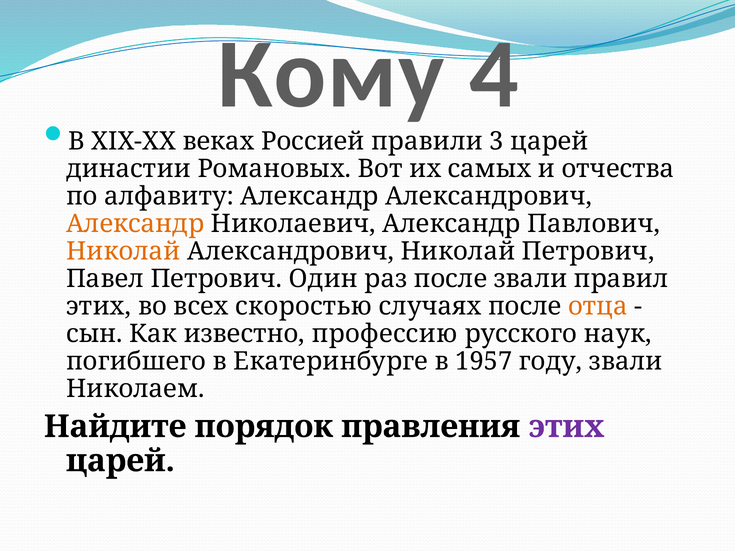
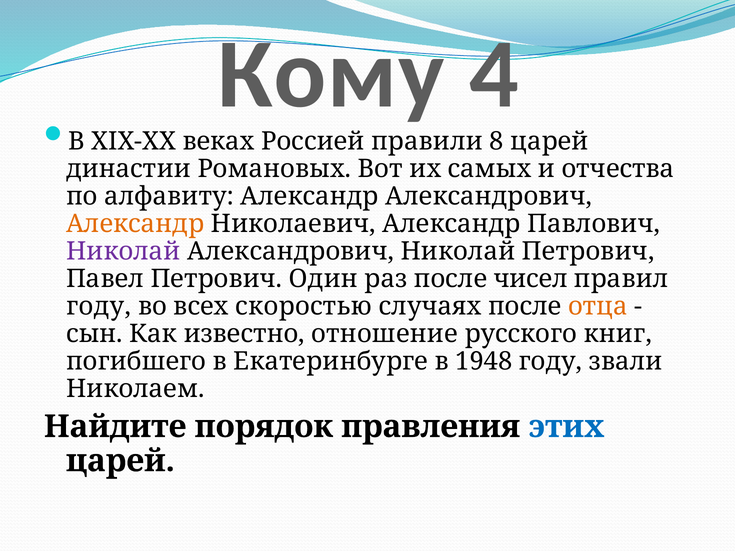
3: 3 -> 8 (497, 141)
Николай colour: orange -> purple (123, 251)
после звали: звали -> чисел (531, 279)
этих: этих -> году (99, 307)
профессию: профессию -> отношение (385, 334)
наук: наук -> книг (618, 334)
1957: 1957 -> 1948 (484, 362)
этих colour: purple -> blue (566, 427)
